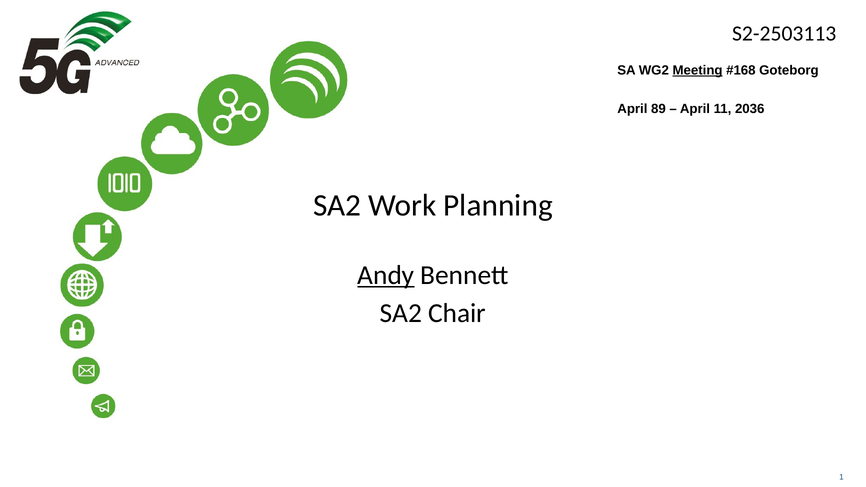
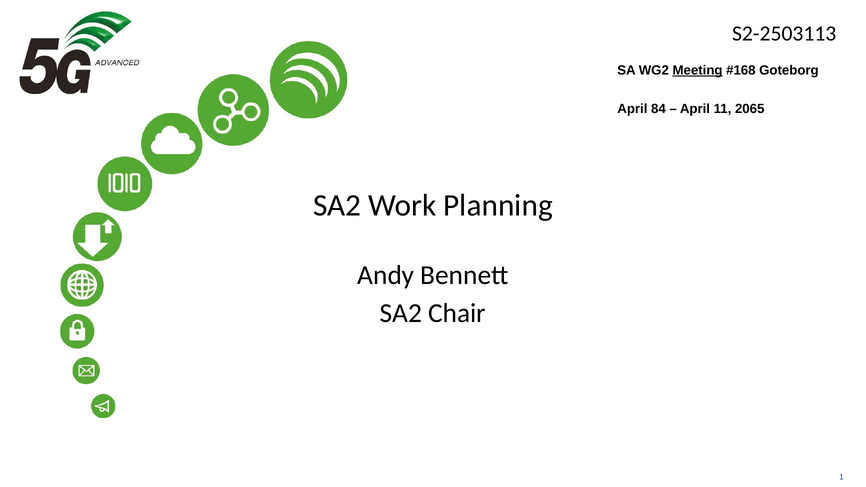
89: 89 -> 84 (658, 109)
2036: 2036 -> 2065 (750, 109)
Andy underline: present -> none (386, 275)
